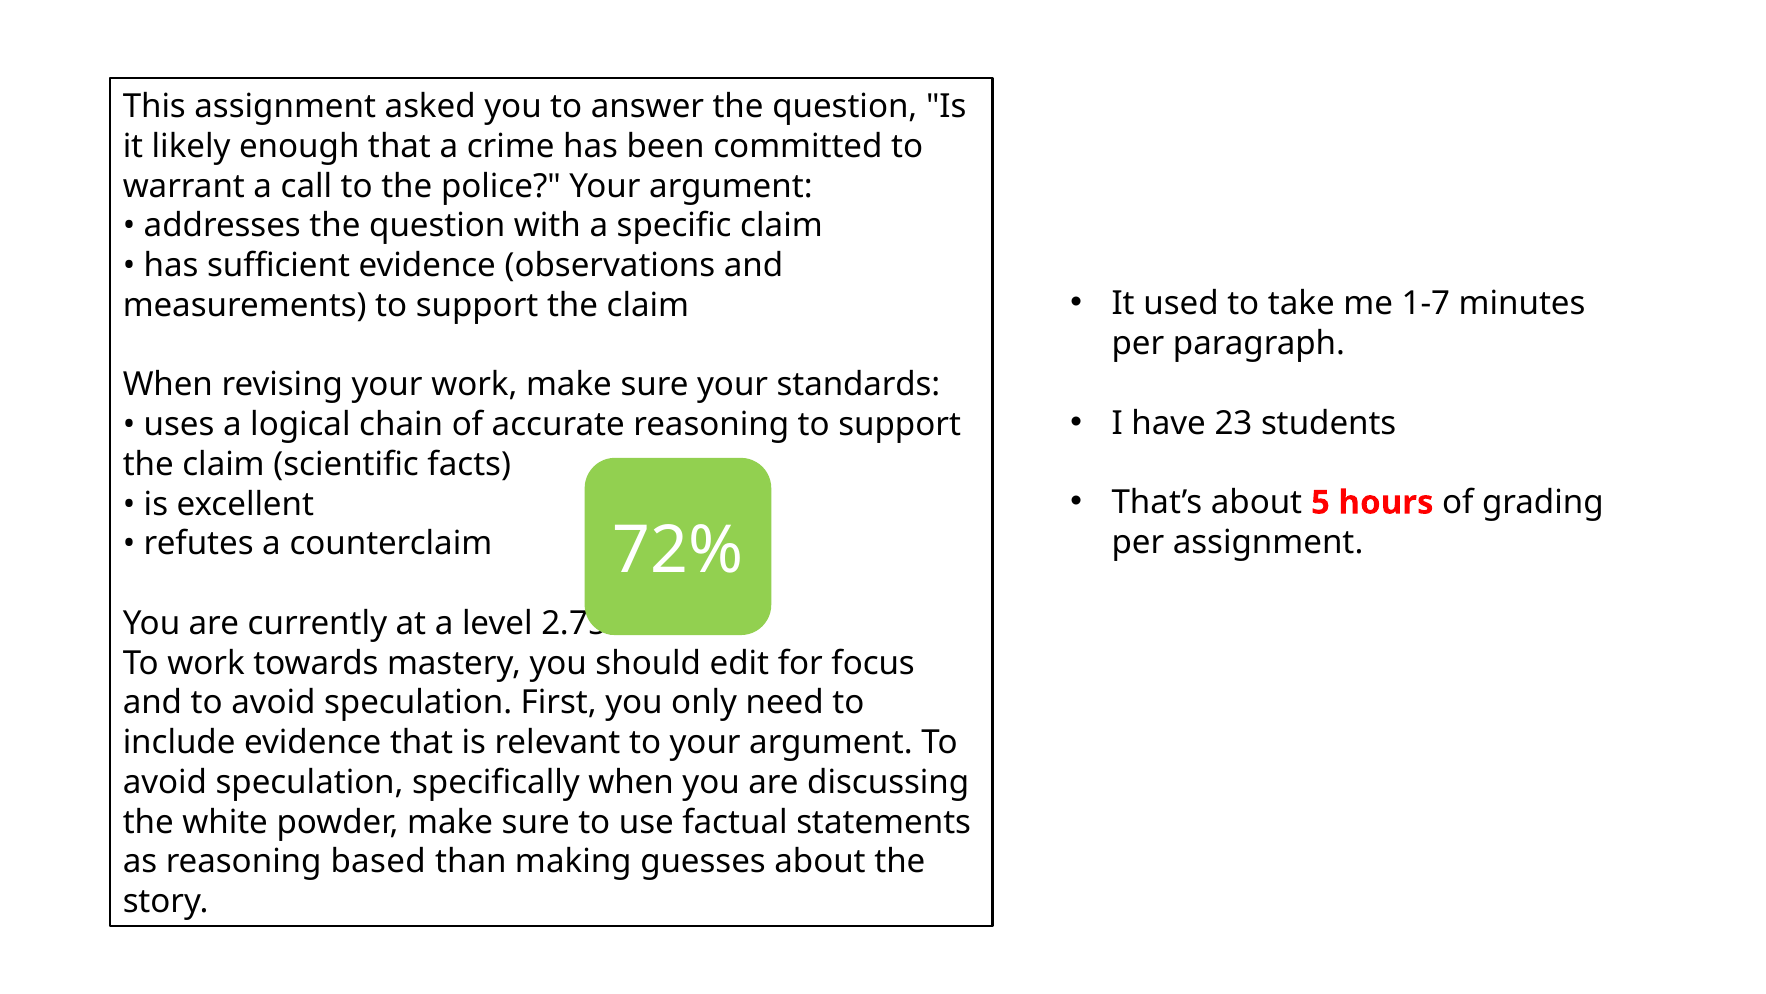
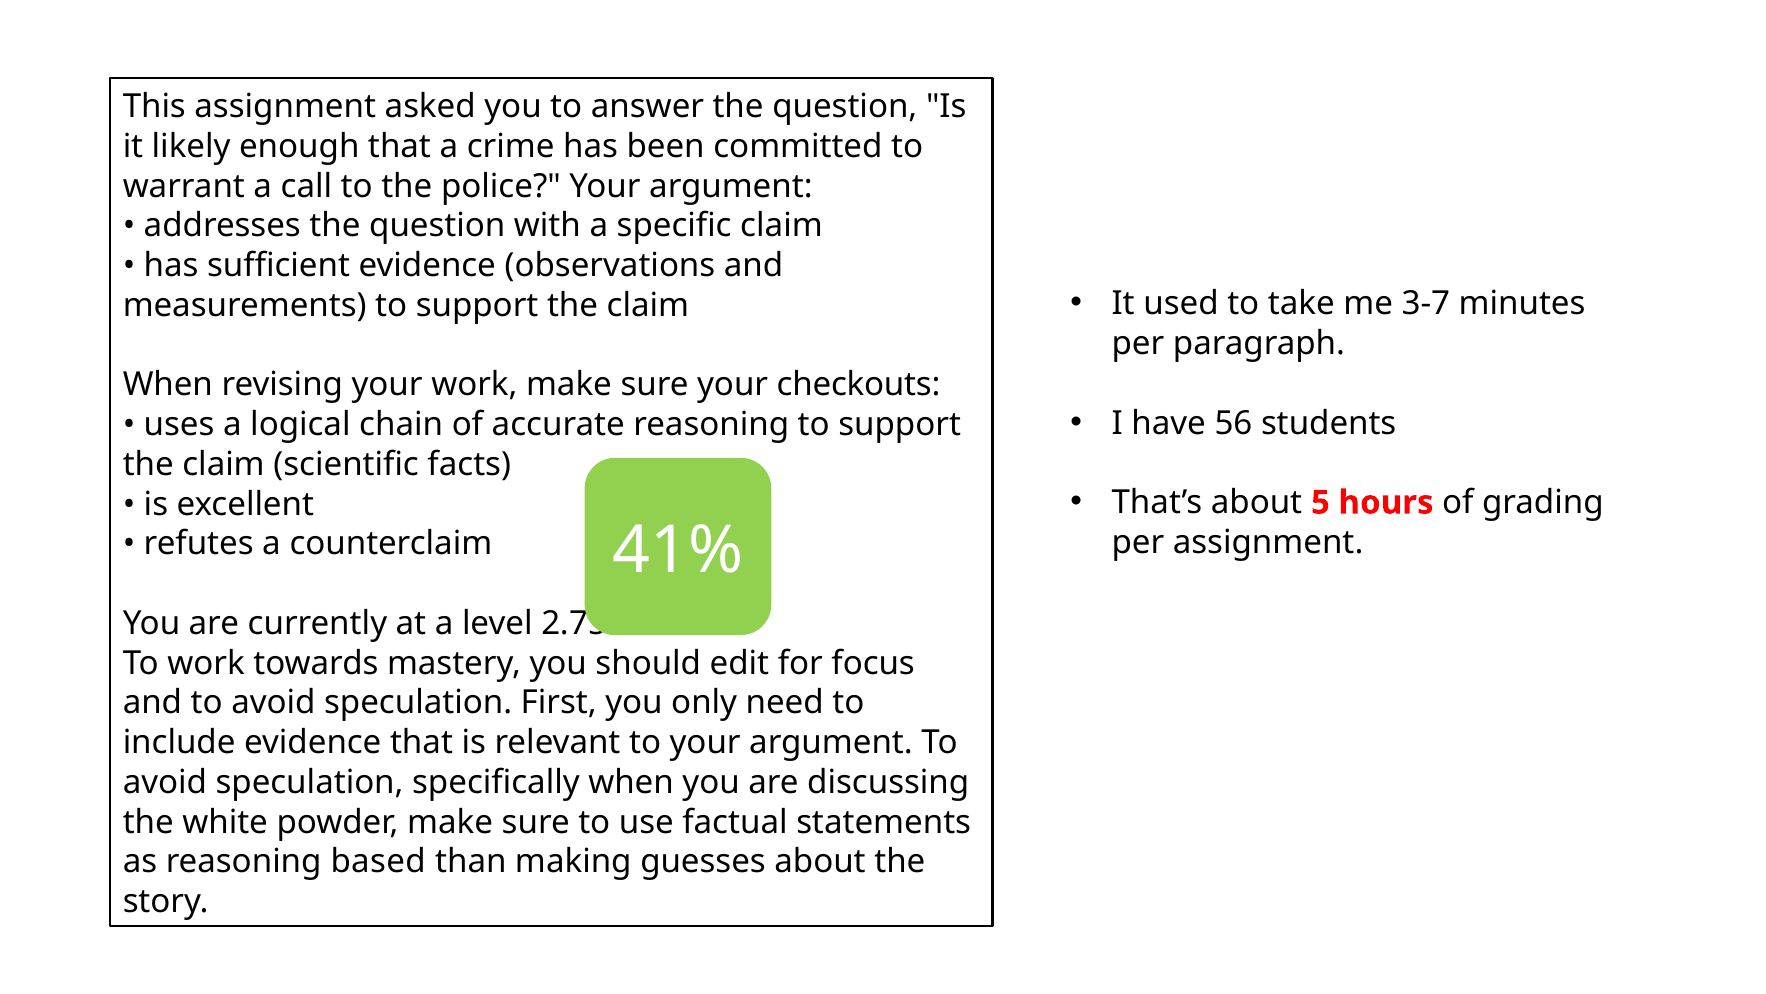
1-7: 1-7 -> 3-7 (1426, 304)
standards: standards -> checkouts (859, 385)
23: 23 -> 56 (1233, 423)
72%: 72% -> 41% (678, 551)
